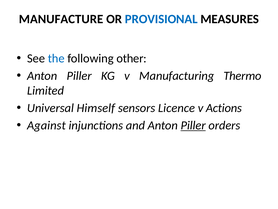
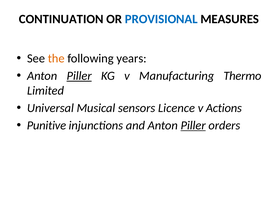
MANUFACTURE: MANUFACTURE -> CONTINUATION (61, 19)
the colour: blue -> orange (56, 58)
other: other -> years (131, 58)
Piller underline: none -> present (79, 76)
Himself: Himself -> Musical (96, 108)
Against: Against -> Punitive (47, 125)
